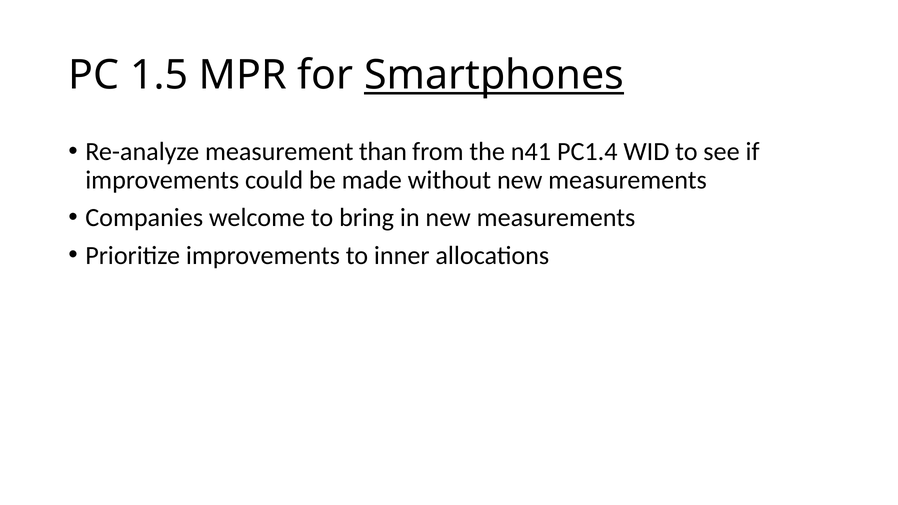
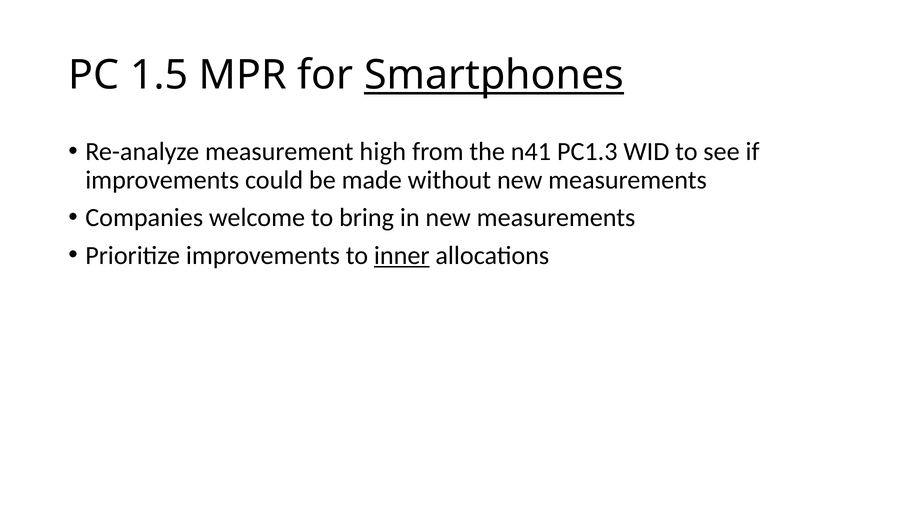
than: than -> high (383, 152)
PC1.4: PC1.4 -> PC1.3 (587, 152)
inner underline: none -> present (402, 255)
